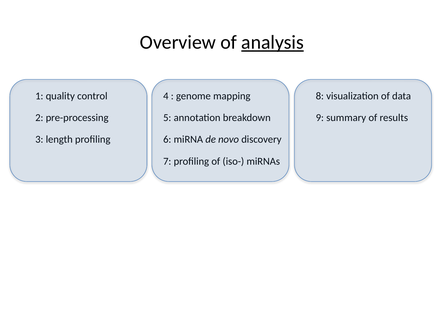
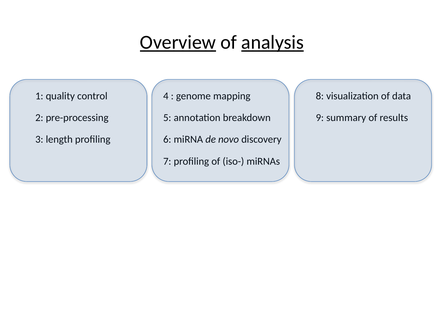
Overview underline: none -> present (178, 42)
